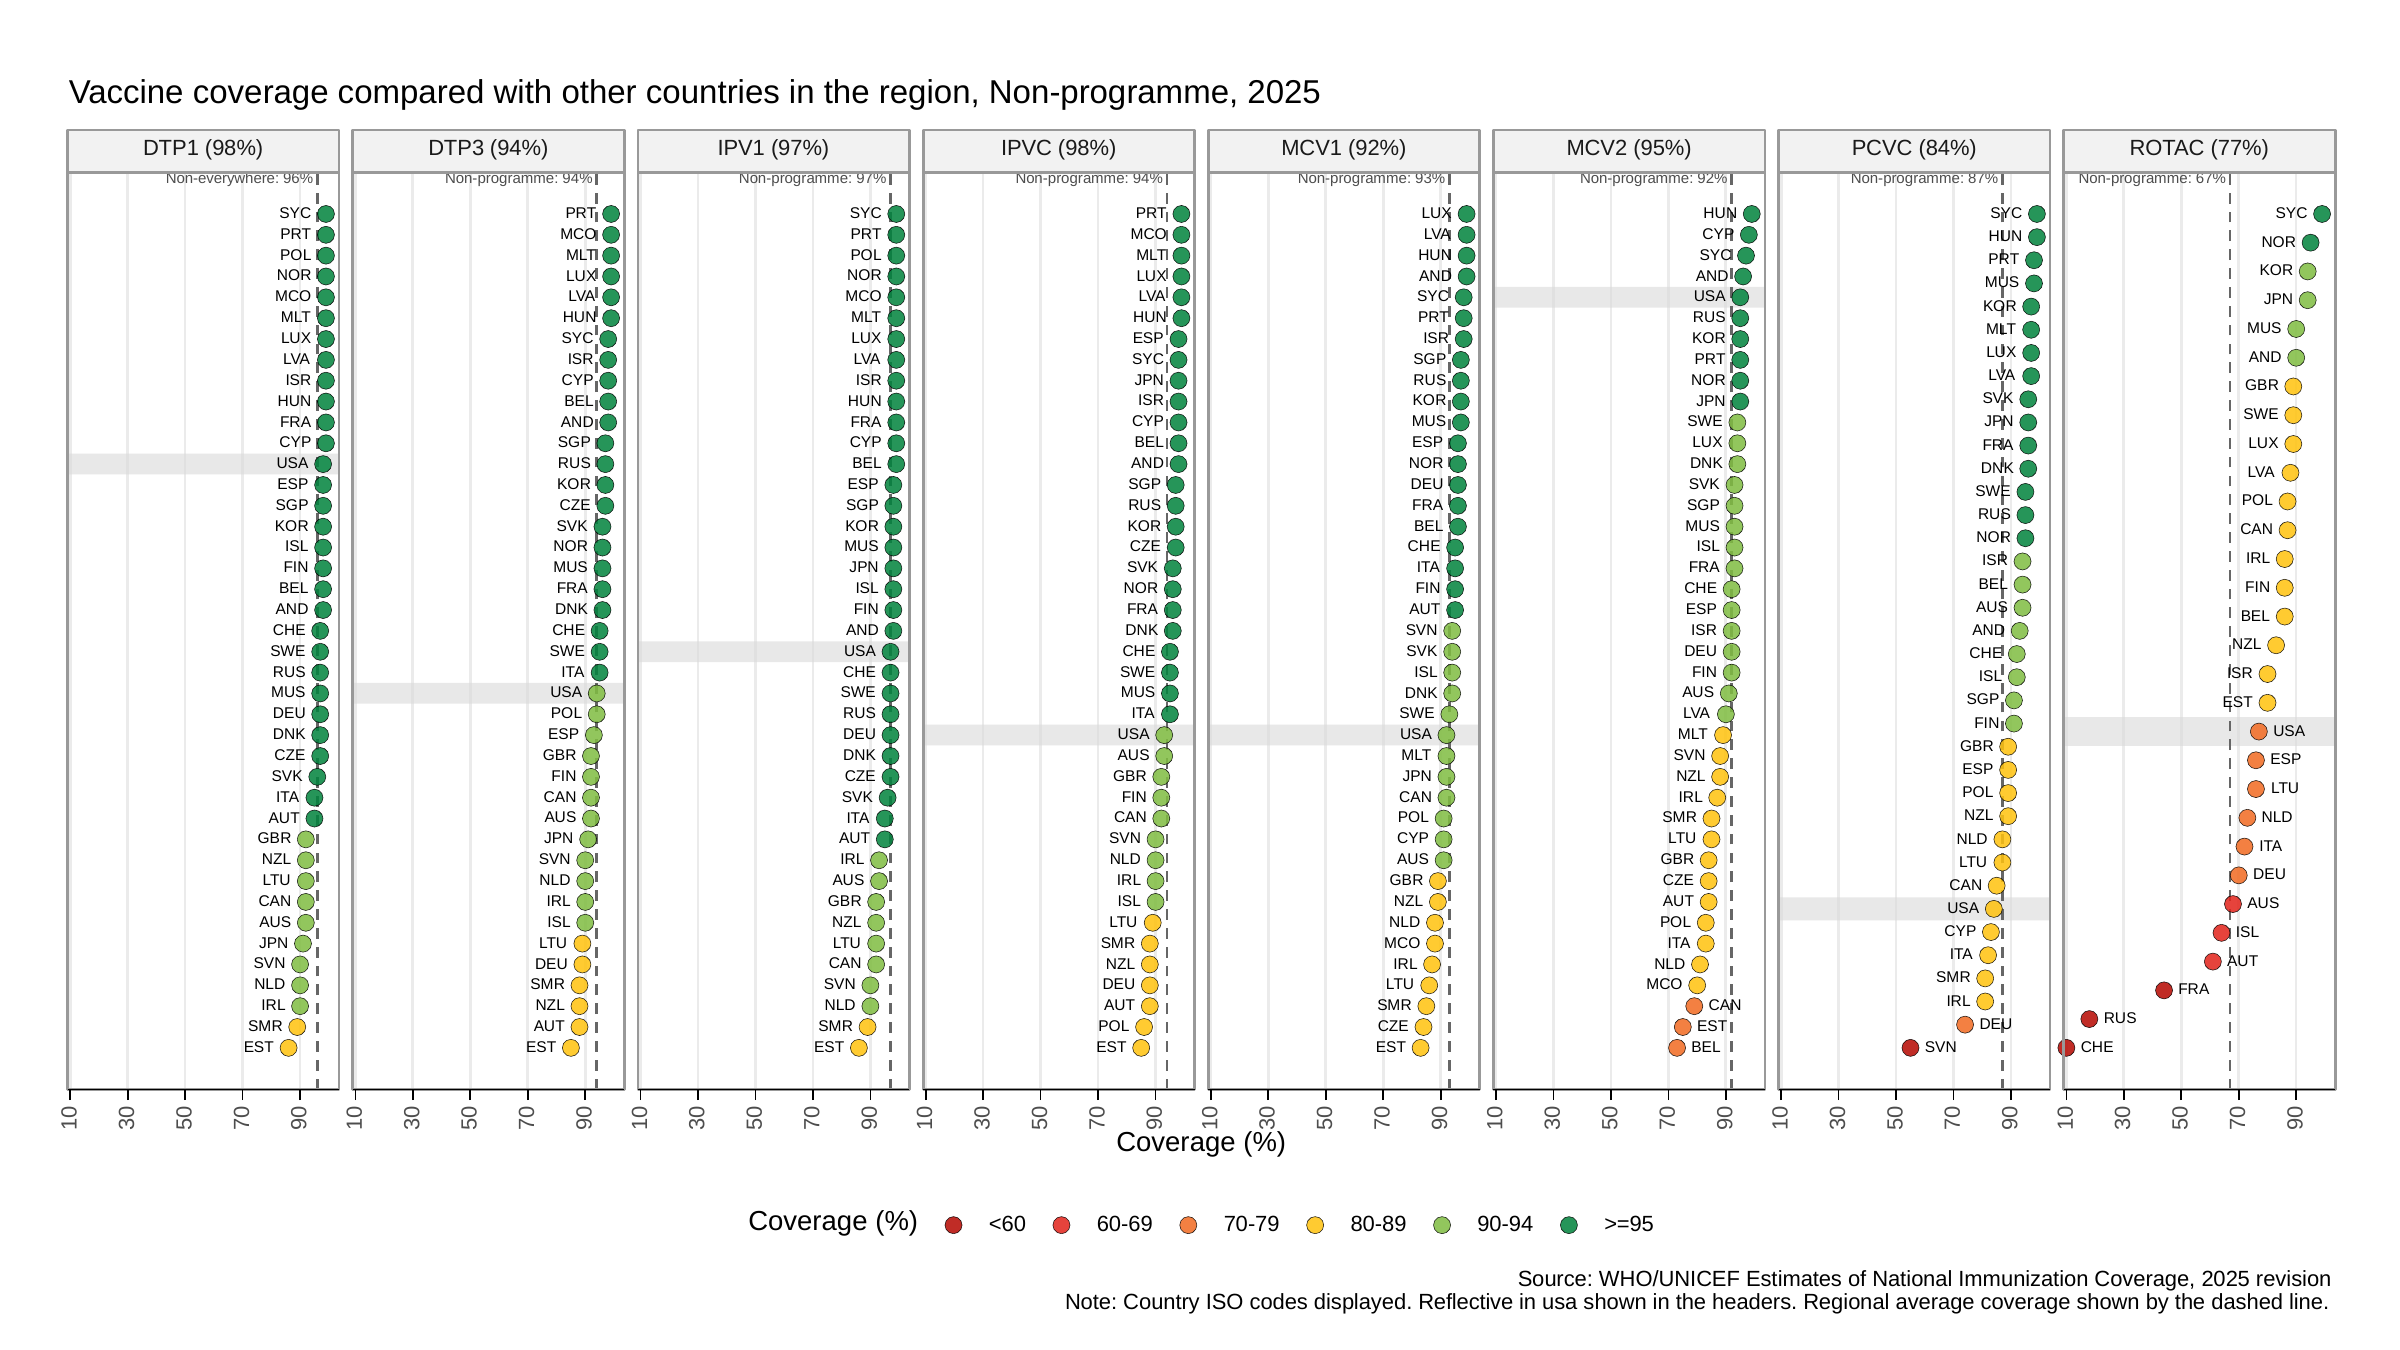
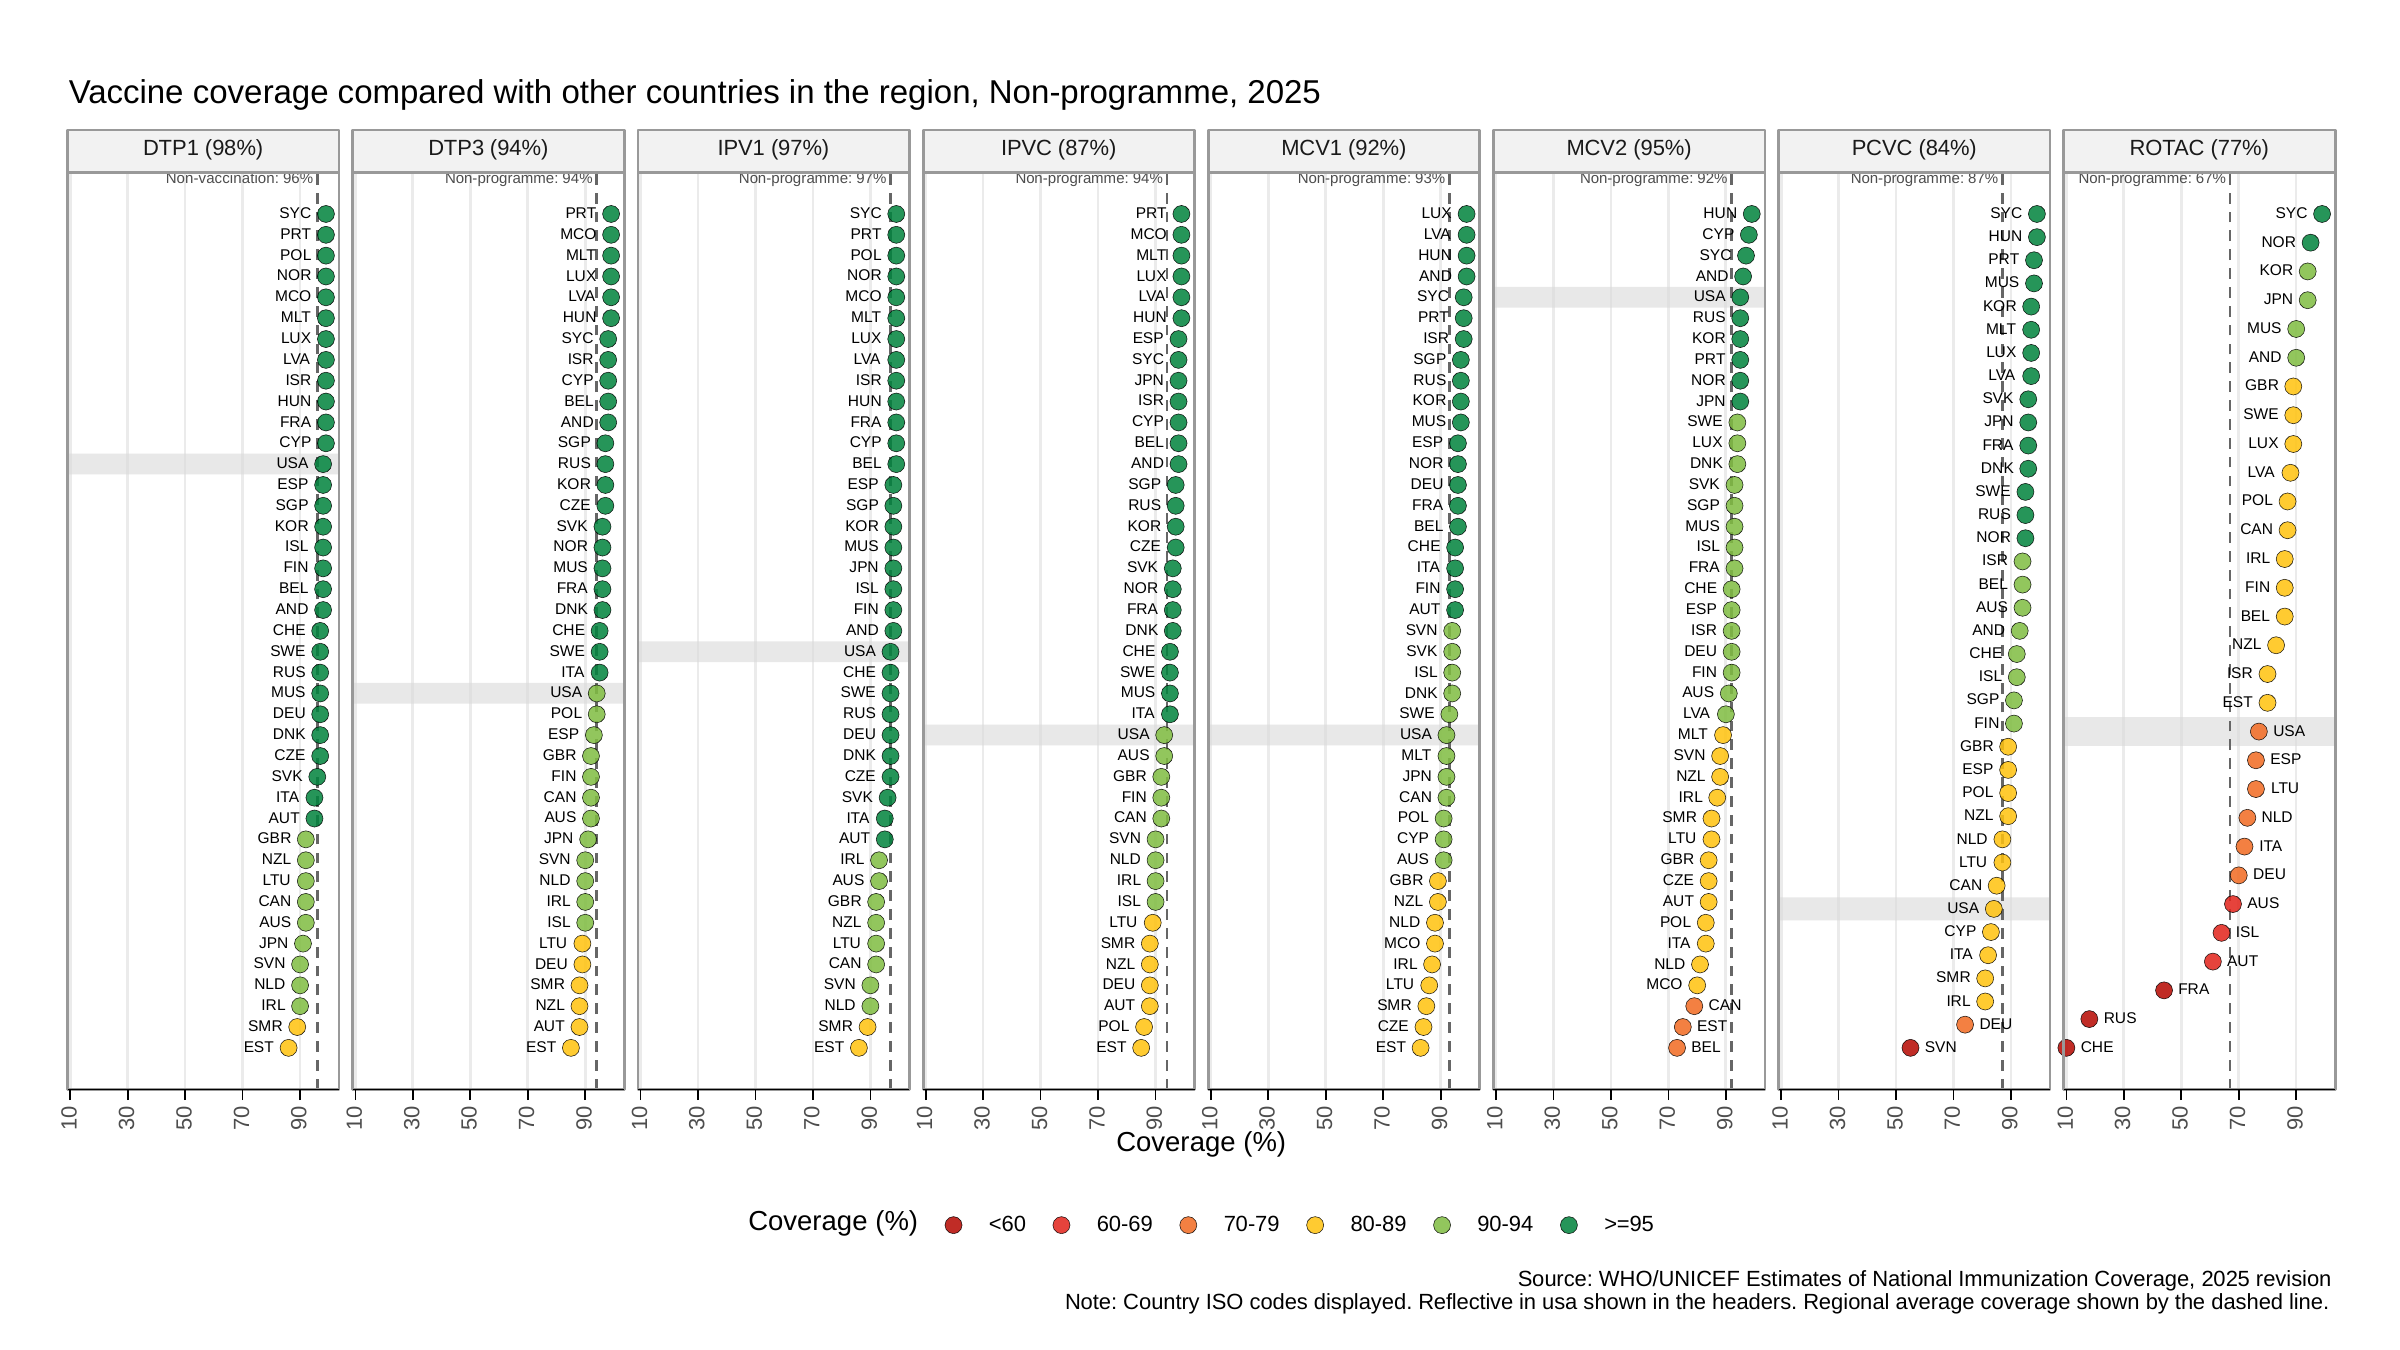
IPVC 98%: 98% -> 87% (1087, 148)
Non-everywhere: Non-everywhere -> Non-vaccination (222, 179)
